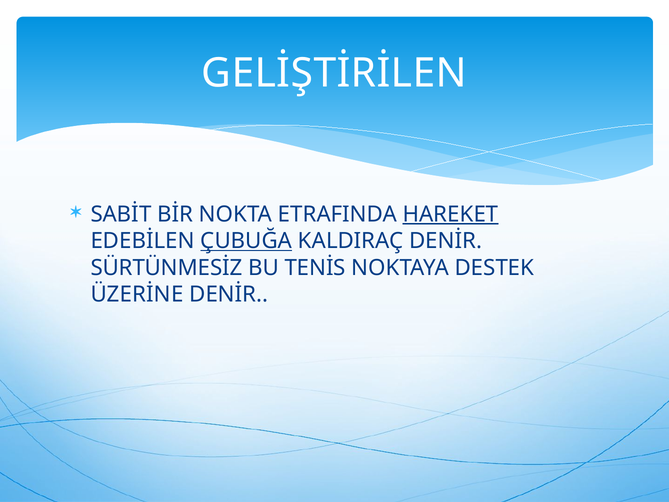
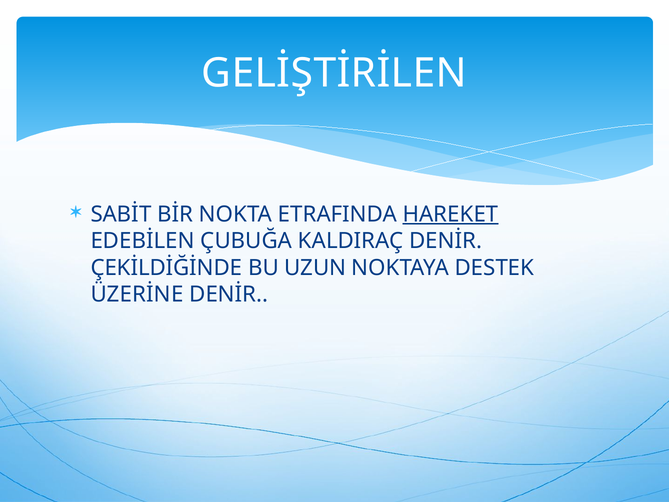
ÇUBUĞA underline: present -> none (246, 241)
SÜRTÜNMESİZ: SÜRTÜNMESİZ -> ÇEKİLDİĞİNDE (166, 268)
TENİS: TENİS -> UZUN (315, 268)
